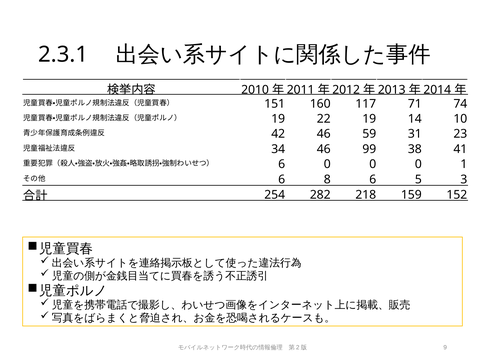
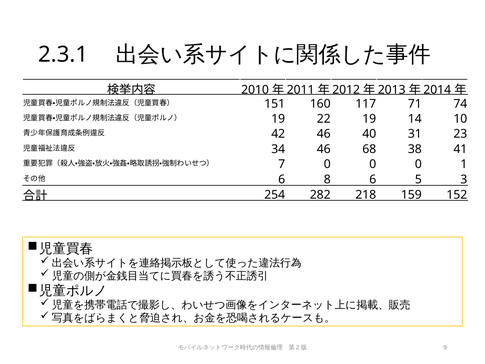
59: 59 -> 40 (369, 134)
99: 99 -> 68 (369, 149)
6: 6 -> 7 (282, 164)
